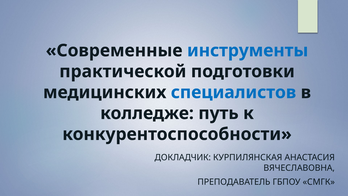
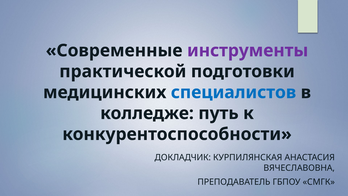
инструменты colour: blue -> purple (248, 51)
